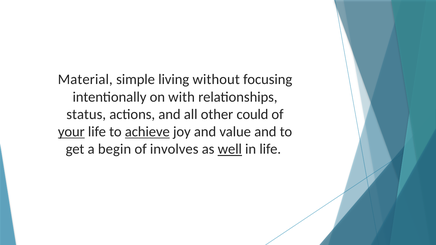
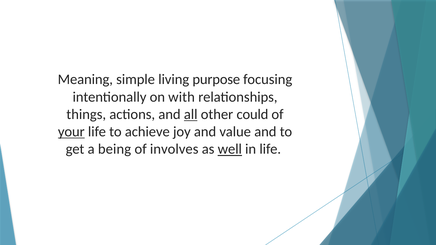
Material: Material -> Meaning (85, 80)
without: without -> purpose (216, 80)
status: status -> things (86, 114)
all underline: none -> present (191, 114)
achieve underline: present -> none (147, 132)
begin: begin -> being (115, 149)
